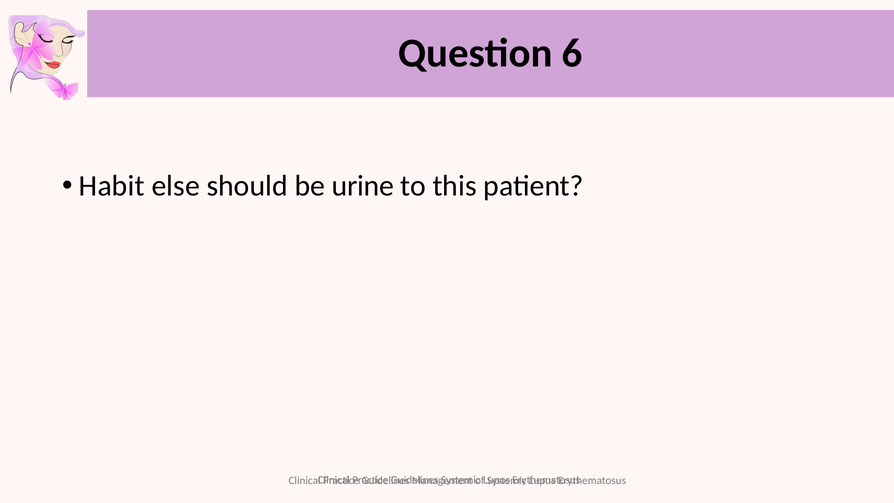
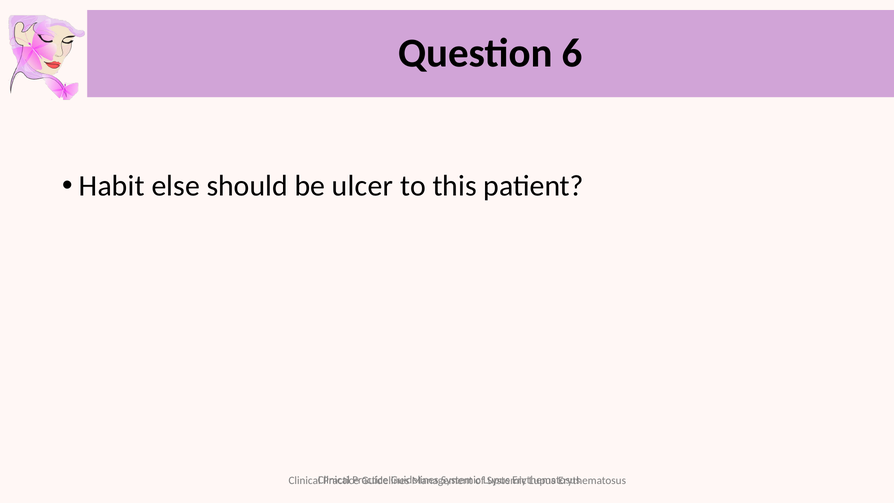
urine: urine -> ulcer (363, 186)
